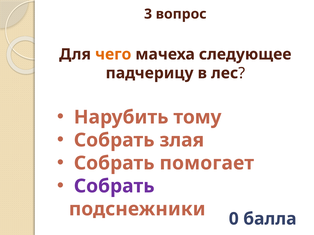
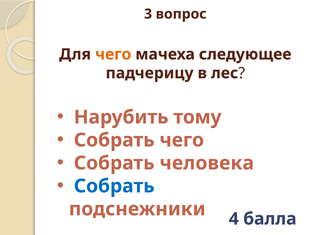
Собрать злая: злая -> чего (182, 140)
помогает: помогает -> человека (207, 163)
Собрать colour: purple -> blue (114, 186)
0: 0 -> 4 (234, 219)
